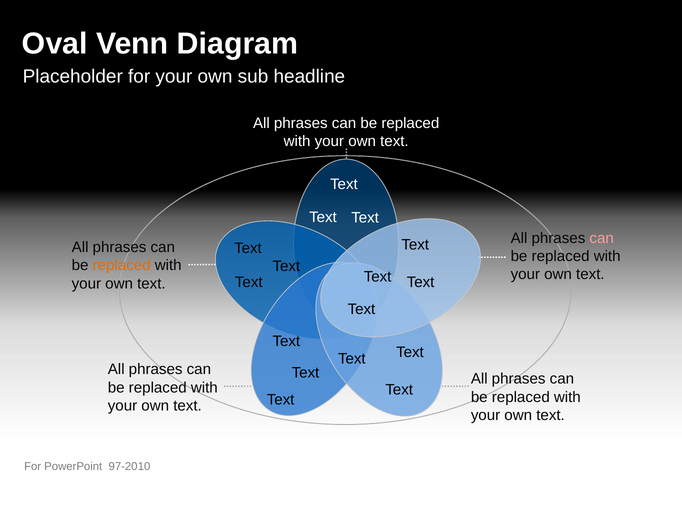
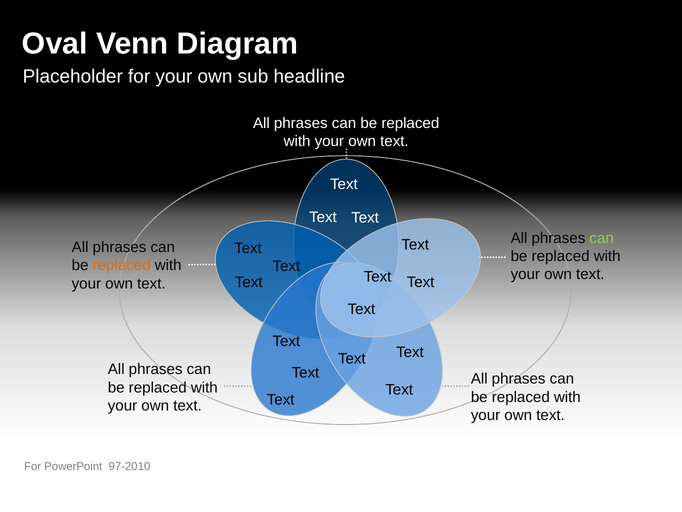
can colour: pink -> light green (602, 238)
